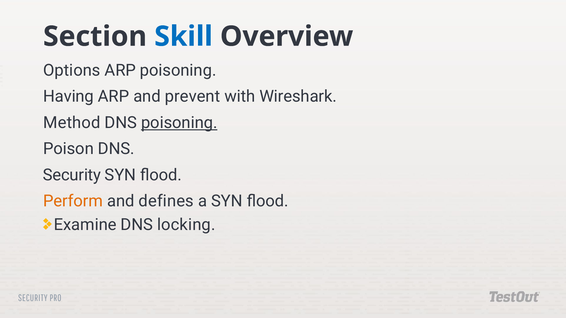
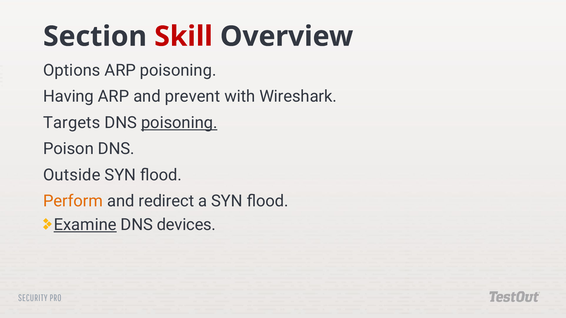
Skill colour: blue -> red (183, 37)
Method: Method -> Targets (72, 123)
Security: Security -> Outside (72, 175)
defines: defines -> redirect (166, 201)
Examine underline: none -> present (85, 225)
locking: locking -> devices (186, 225)
